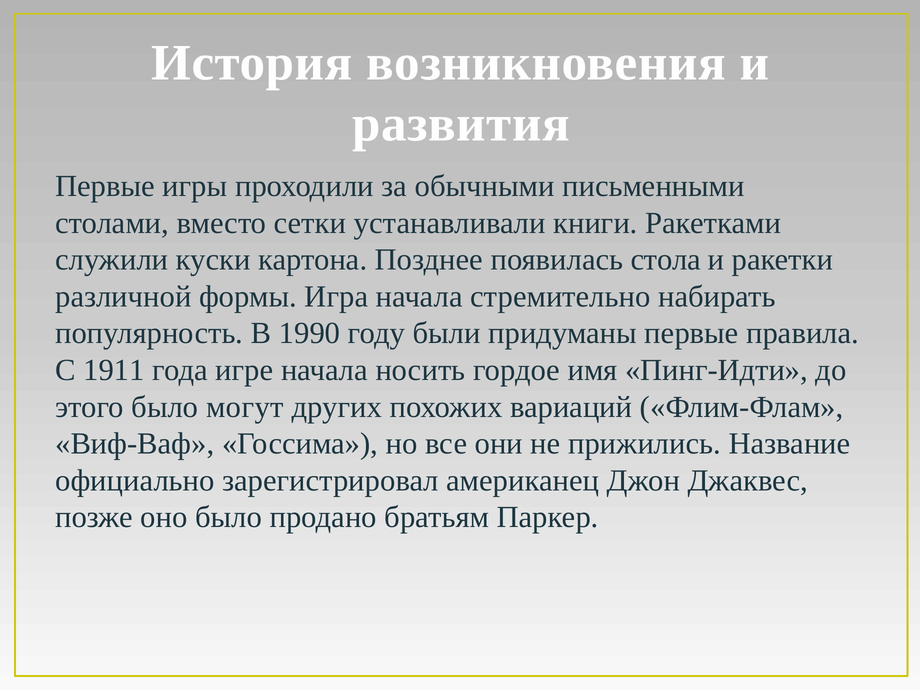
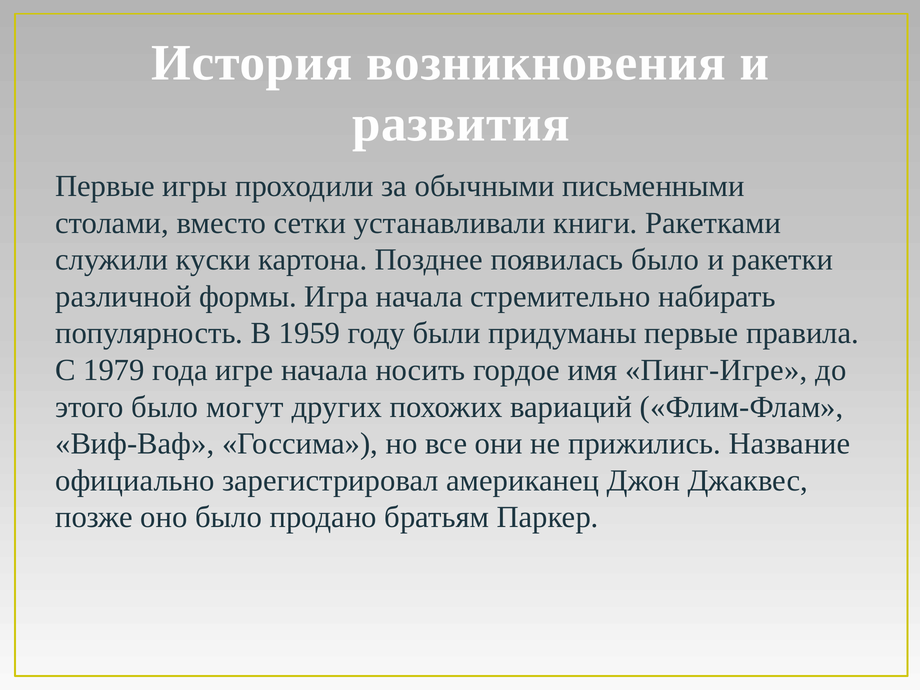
появилась стола: стола -> было (665, 260)
1990: 1990 -> 1959 (310, 333)
1911: 1911 -> 1979 (114, 370)
Пинг-Идти: Пинг-Идти -> Пинг-Игре (716, 370)
